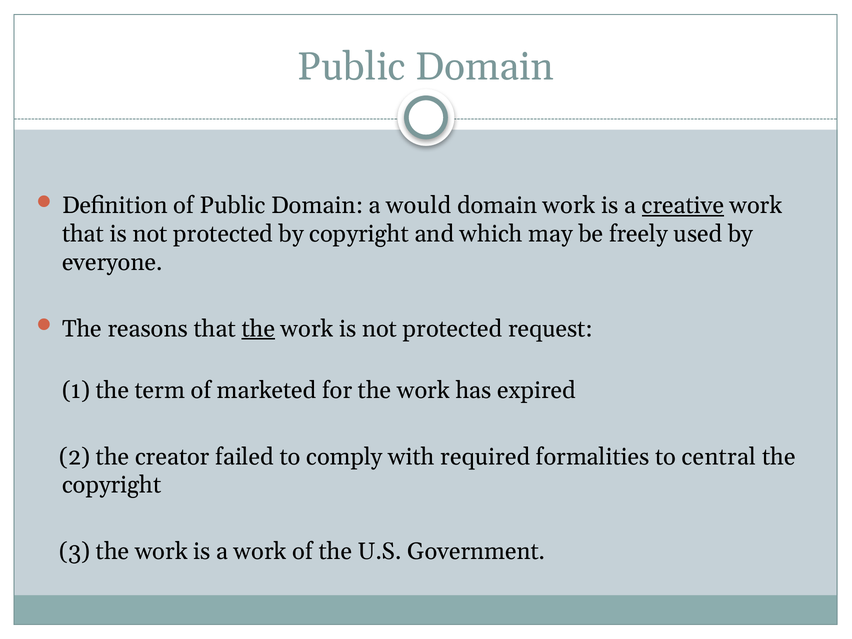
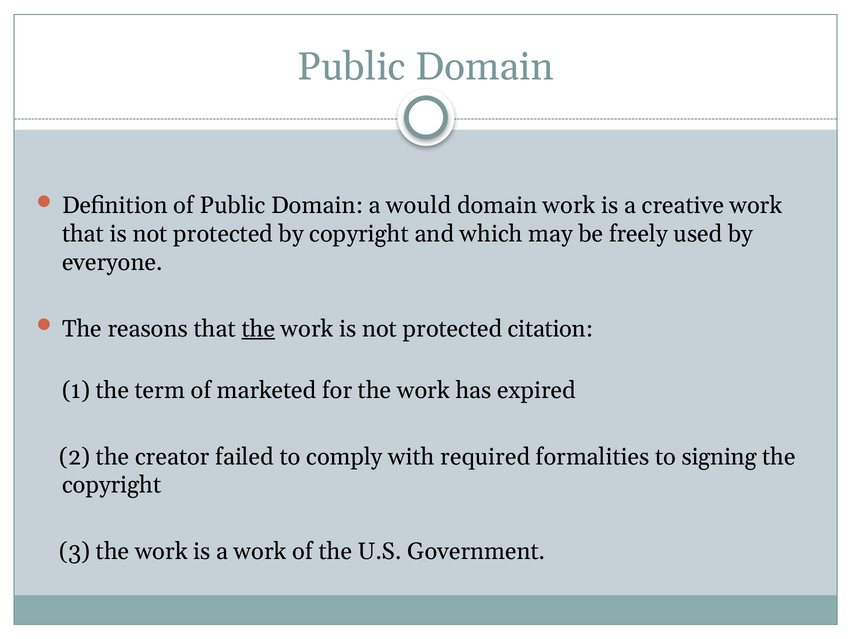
creative underline: present -> none (683, 205)
request: request -> citation (550, 329)
central: central -> signing (719, 457)
